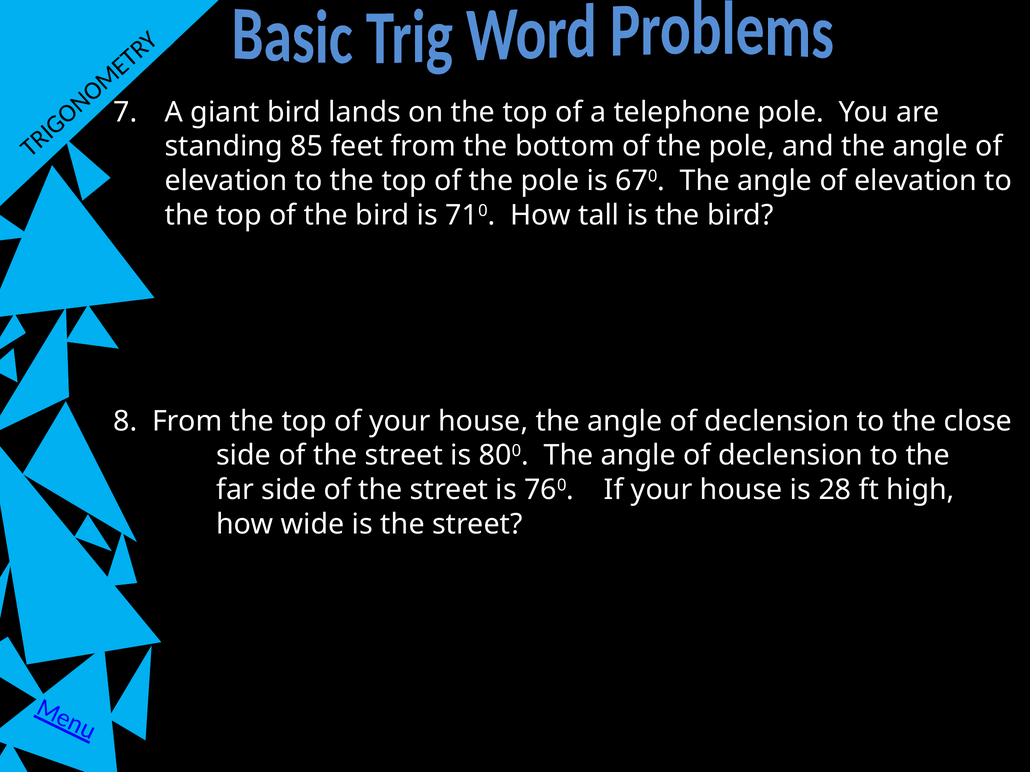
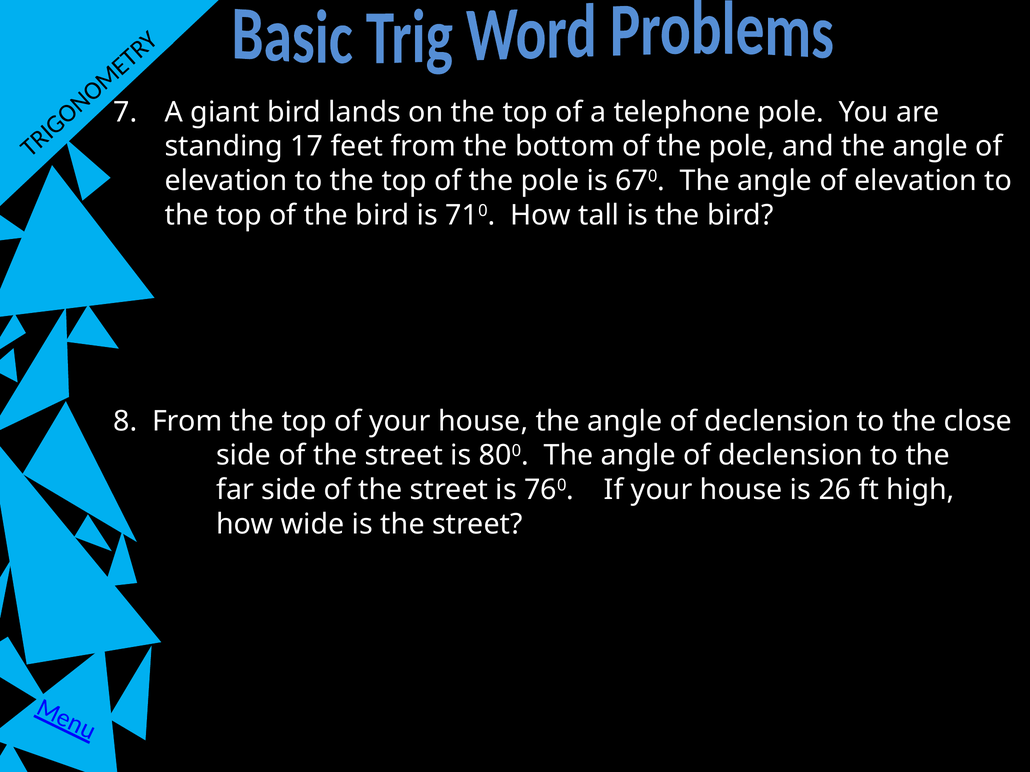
85: 85 -> 17 (307, 147)
28: 28 -> 26 (835, 490)
